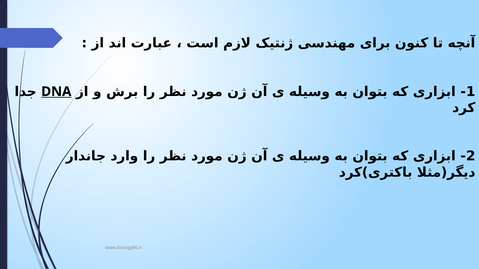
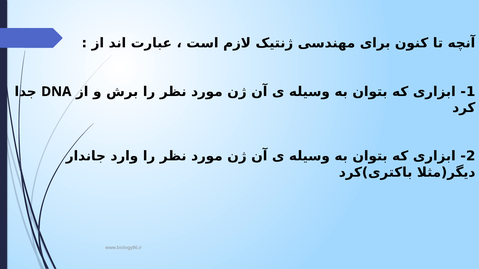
DNA underline: present -> none (56, 92)
